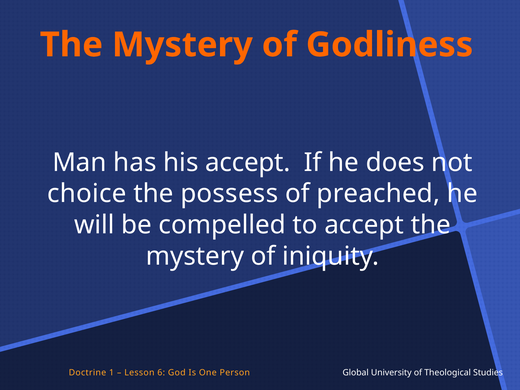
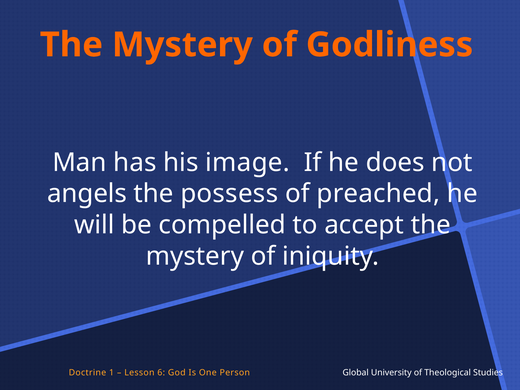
his accept: accept -> image (248, 163)
choice: choice -> angels (87, 194)
